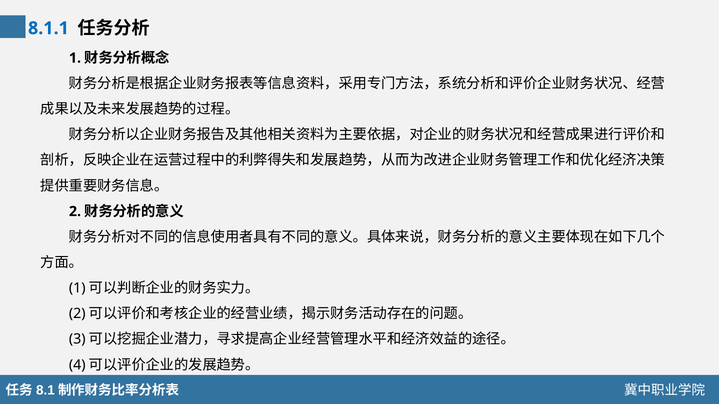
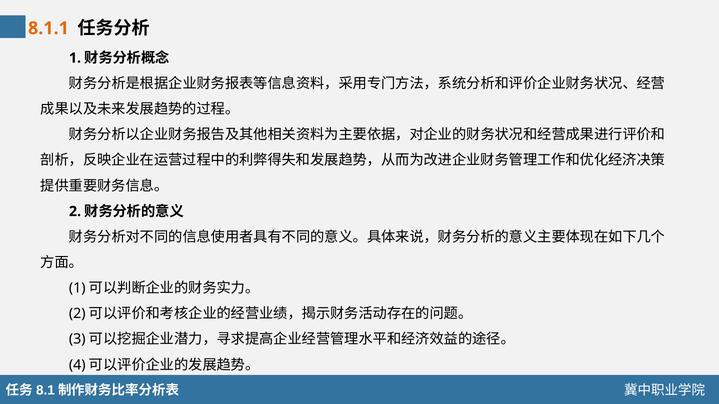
8.1.1 colour: blue -> orange (48, 28)
